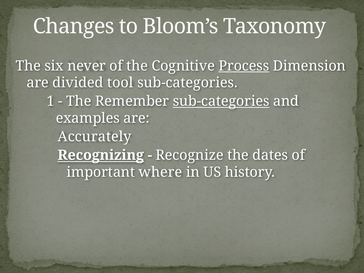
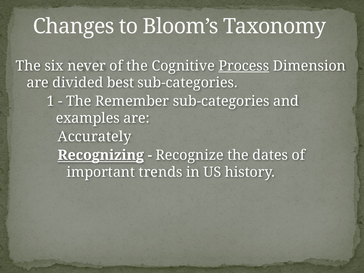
tool: tool -> best (120, 83)
sub-categories underline: present -> none (221, 101)
where: where -> trends (161, 172)
